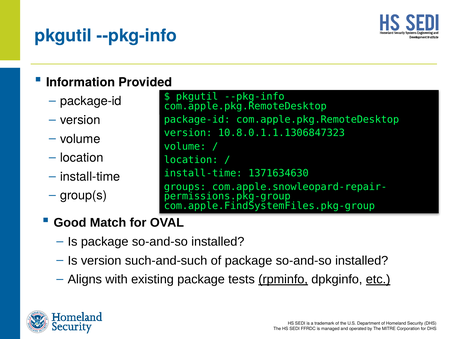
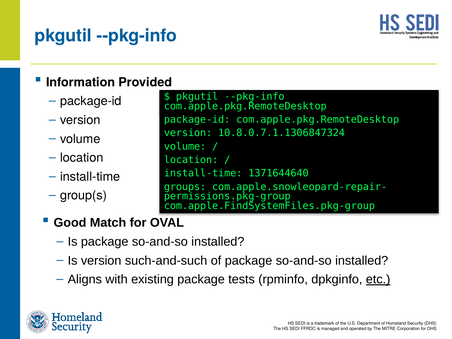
10.8.0.1.1.1306847323: 10.8.0.1.1.1306847323 -> 10.8.0.7.1.1306847324 (282, 133)
1371634630: 1371634630 -> 1371644640 (278, 173)
rpminfo underline: present -> none (283, 279)
